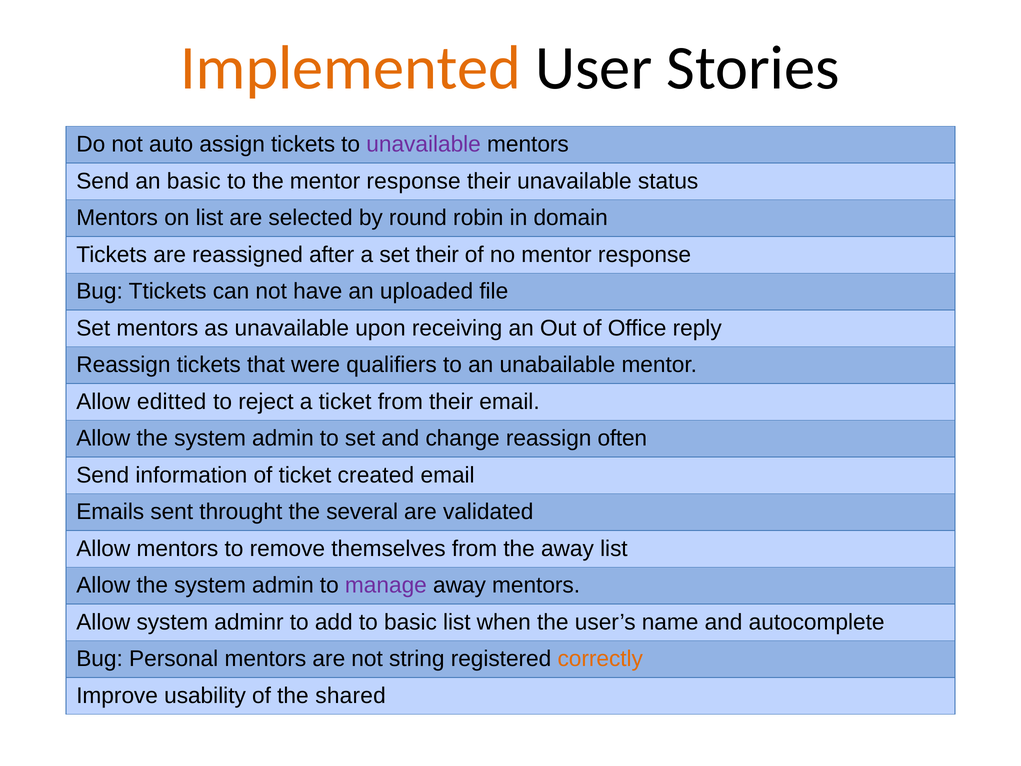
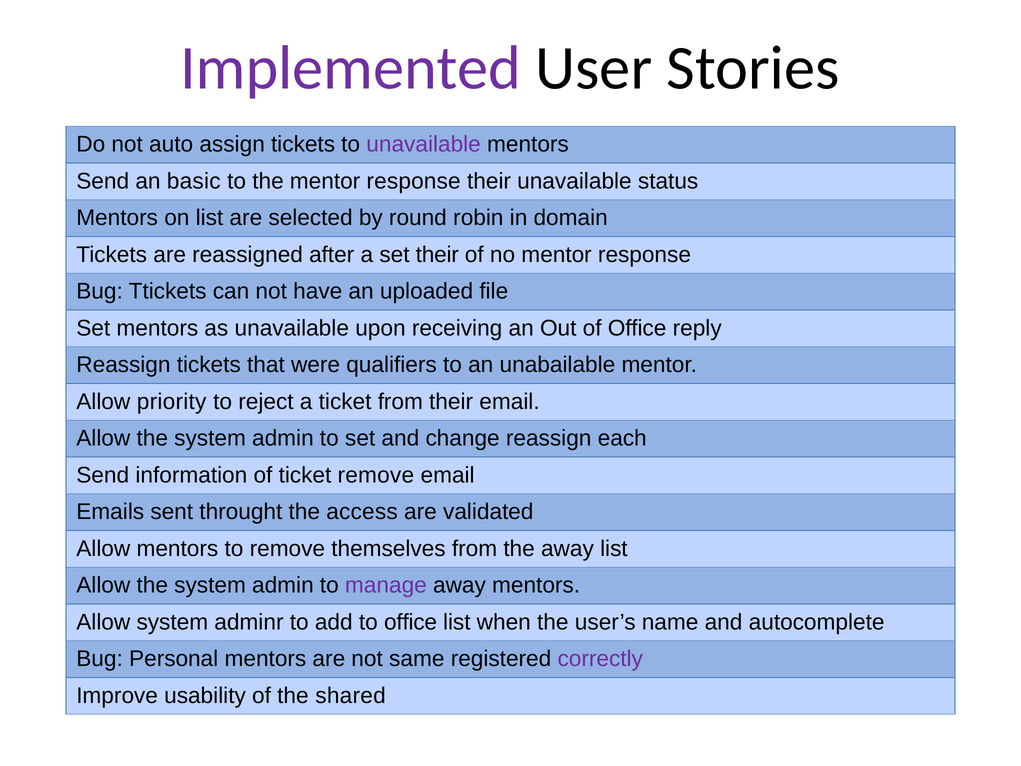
Implemented colour: orange -> purple (351, 68)
editted: editted -> priority (172, 401)
often: often -> each (622, 438)
ticket created: created -> remove (376, 475)
several: several -> access (362, 512)
to basic: basic -> office (411, 622)
string: string -> same (417, 659)
correctly colour: orange -> purple (600, 659)
